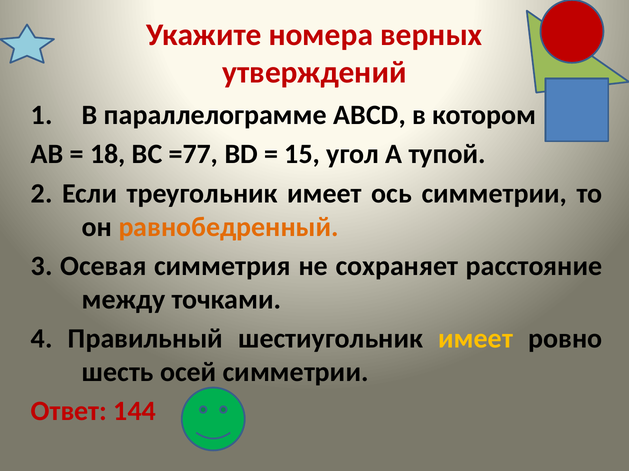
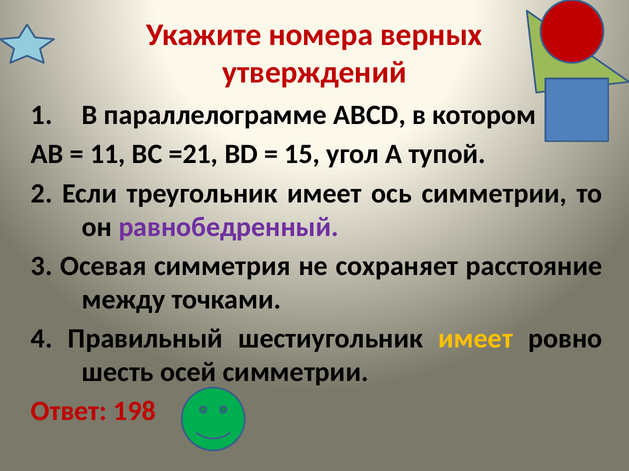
18: 18 -> 11 (108, 154)
=77: =77 -> =21 (193, 154)
равнобедренный colour: orange -> purple (229, 227)
144: 144 -> 198 (135, 412)
